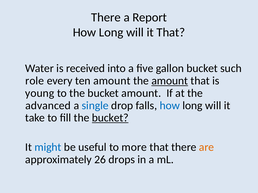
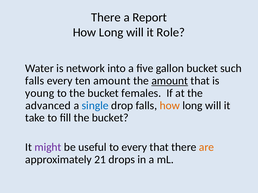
it That: That -> Role (171, 32)
received: received -> network (85, 69)
role: role -> falls (35, 81)
bucket amount: amount -> females (141, 93)
how colour: blue -> orange (170, 106)
bucket underline: present -> none (110, 118)
might colour: blue -> purple (48, 148)
to more: more -> every (134, 148)
26: 26 -> 21 (100, 160)
